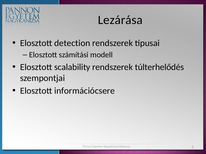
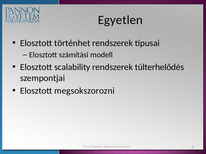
Lezárása: Lezárása -> Egyetlen (120, 20)
detection: detection -> történhet (72, 43)
információcsere: információcsere -> megsokszorozni (84, 91)
